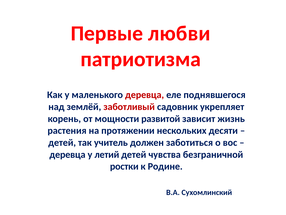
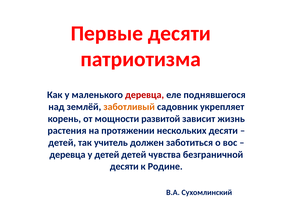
Первые любви: любви -> десяти (179, 33)
заботливый colour: red -> orange (129, 107)
у летий: летий -> детей (107, 154)
ростки: ростки -> десяти (124, 166)
